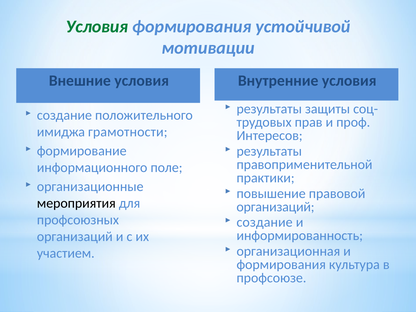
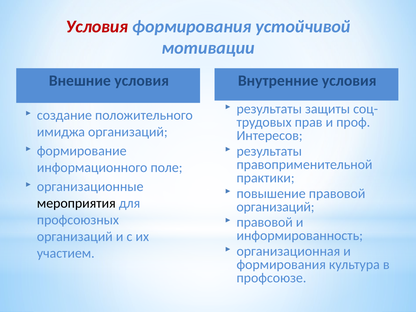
Условия colour: green -> red (97, 27)
имиджа грамотности: грамотности -> организаций (128, 132)
создание: создание -> правовой (265, 222)
